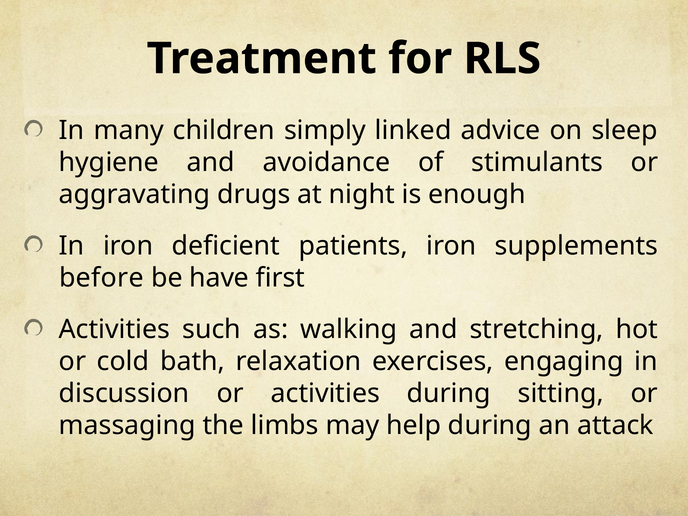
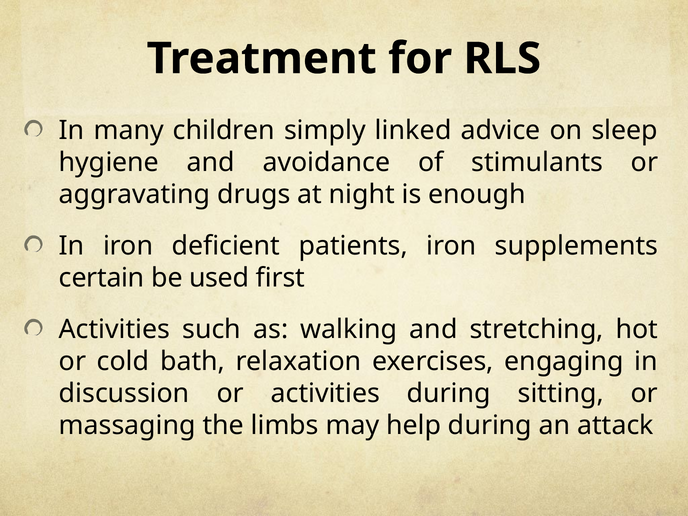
before: before -> certain (102, 278)
have: have -> used (219, 278)
